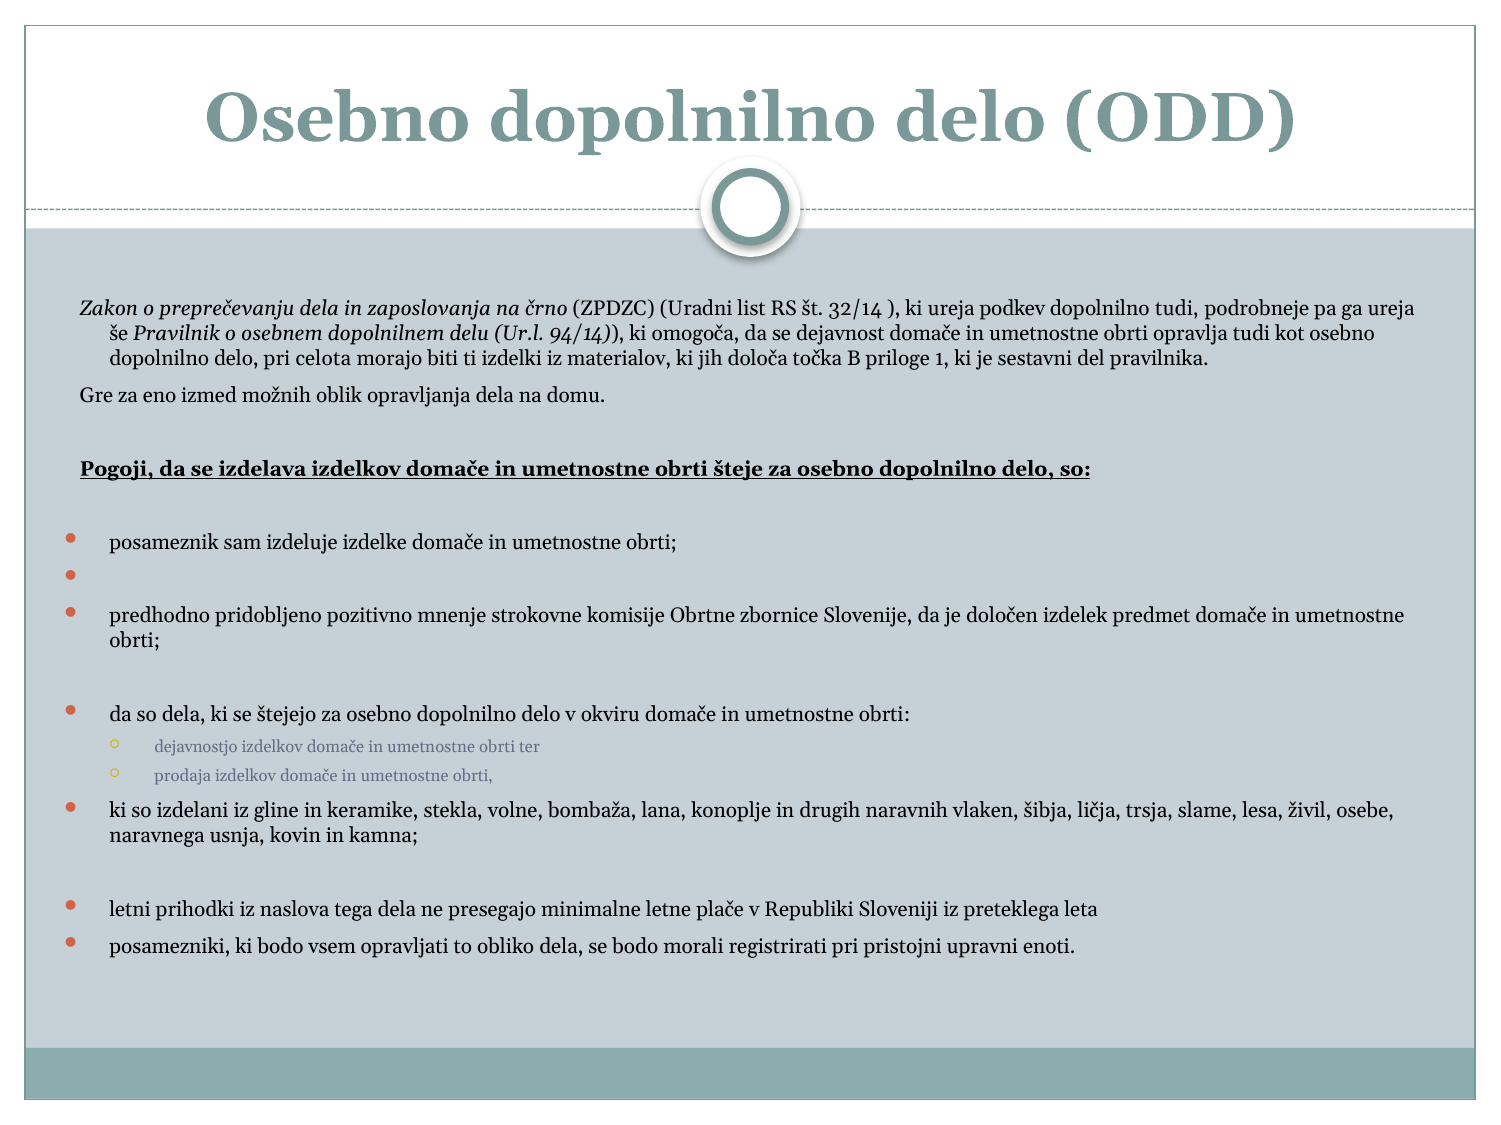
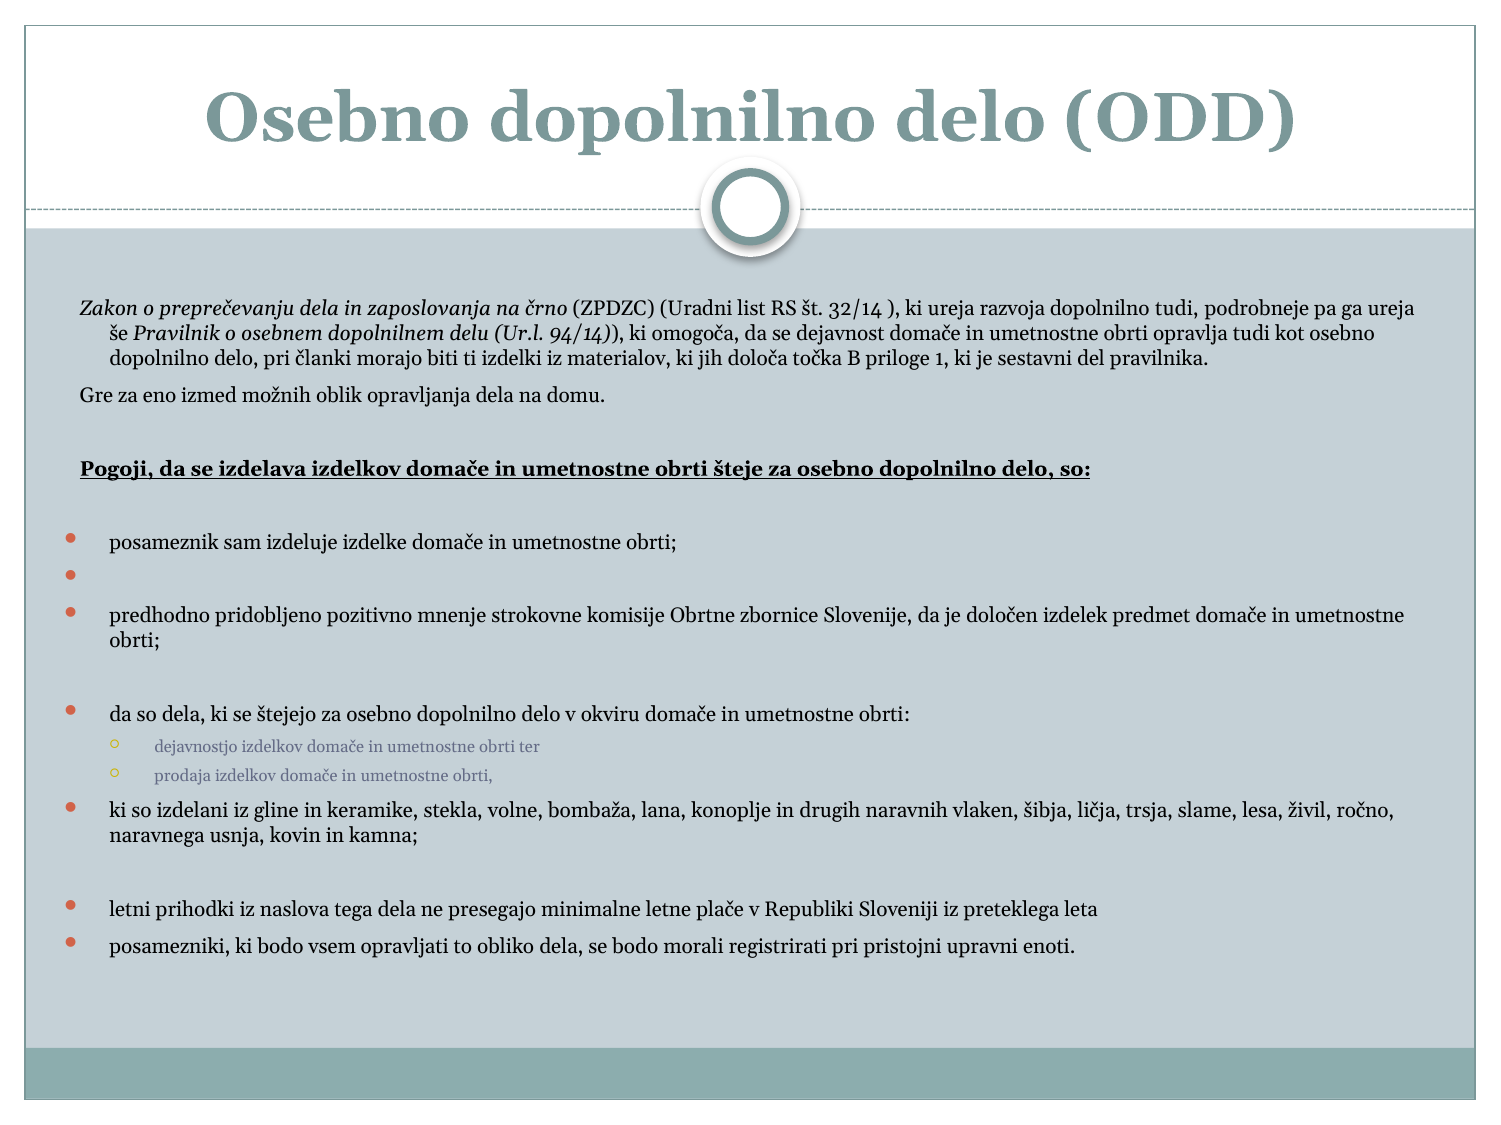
podkev: podkev -> razvoja (1012, 309)
celota: celota -> članki (323, 359)
osebe: osebe -> ročno (1365, 811)
